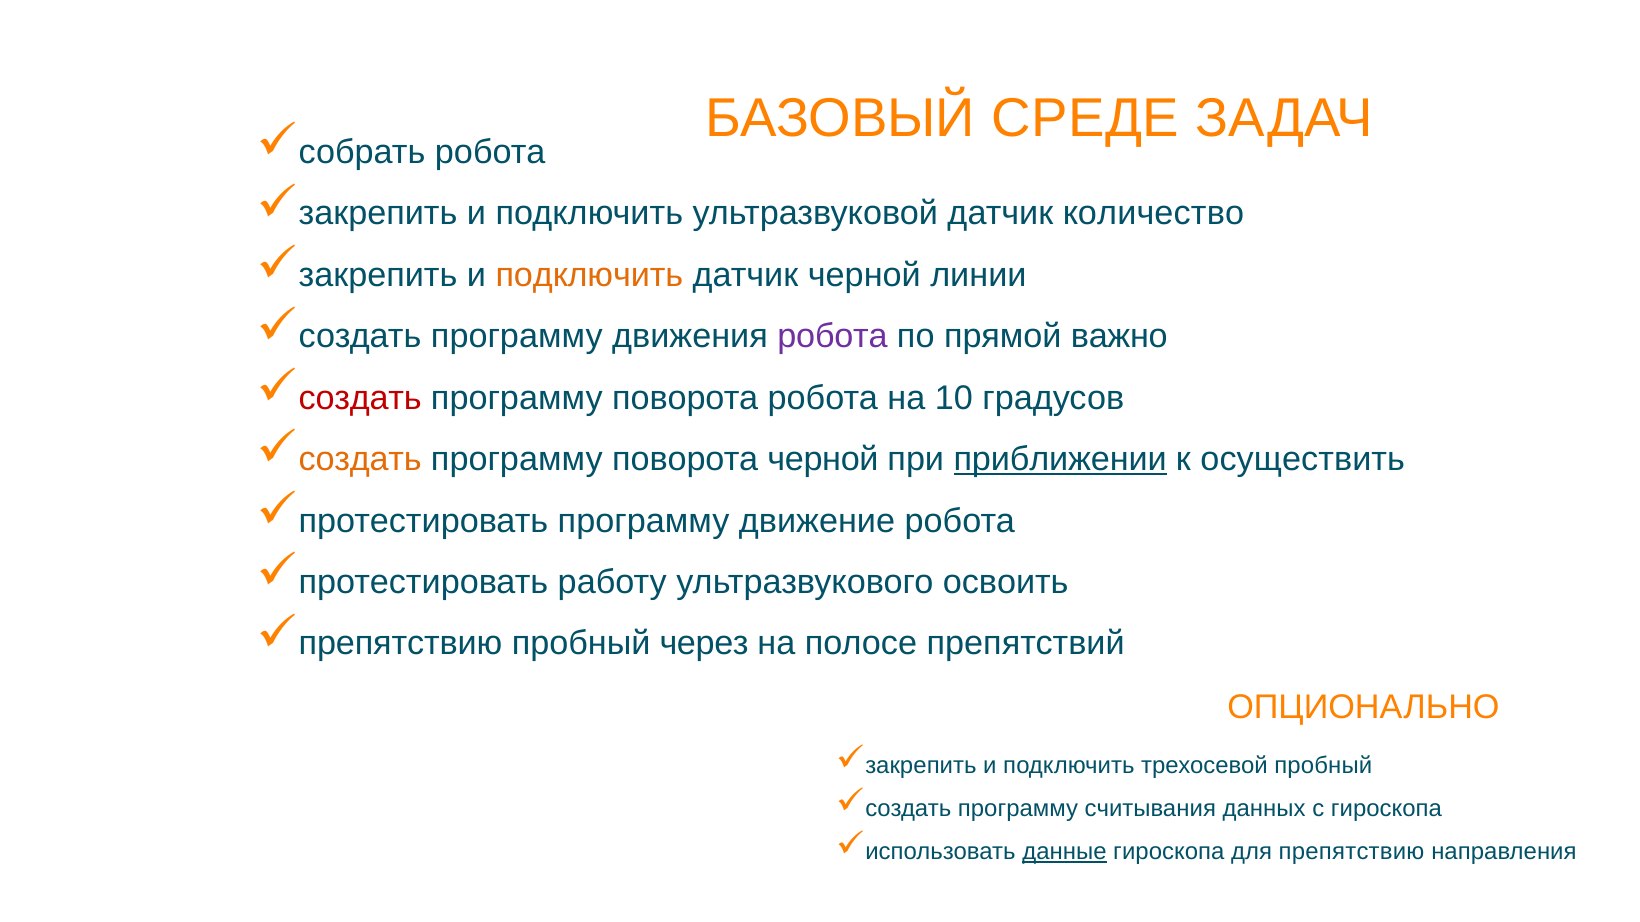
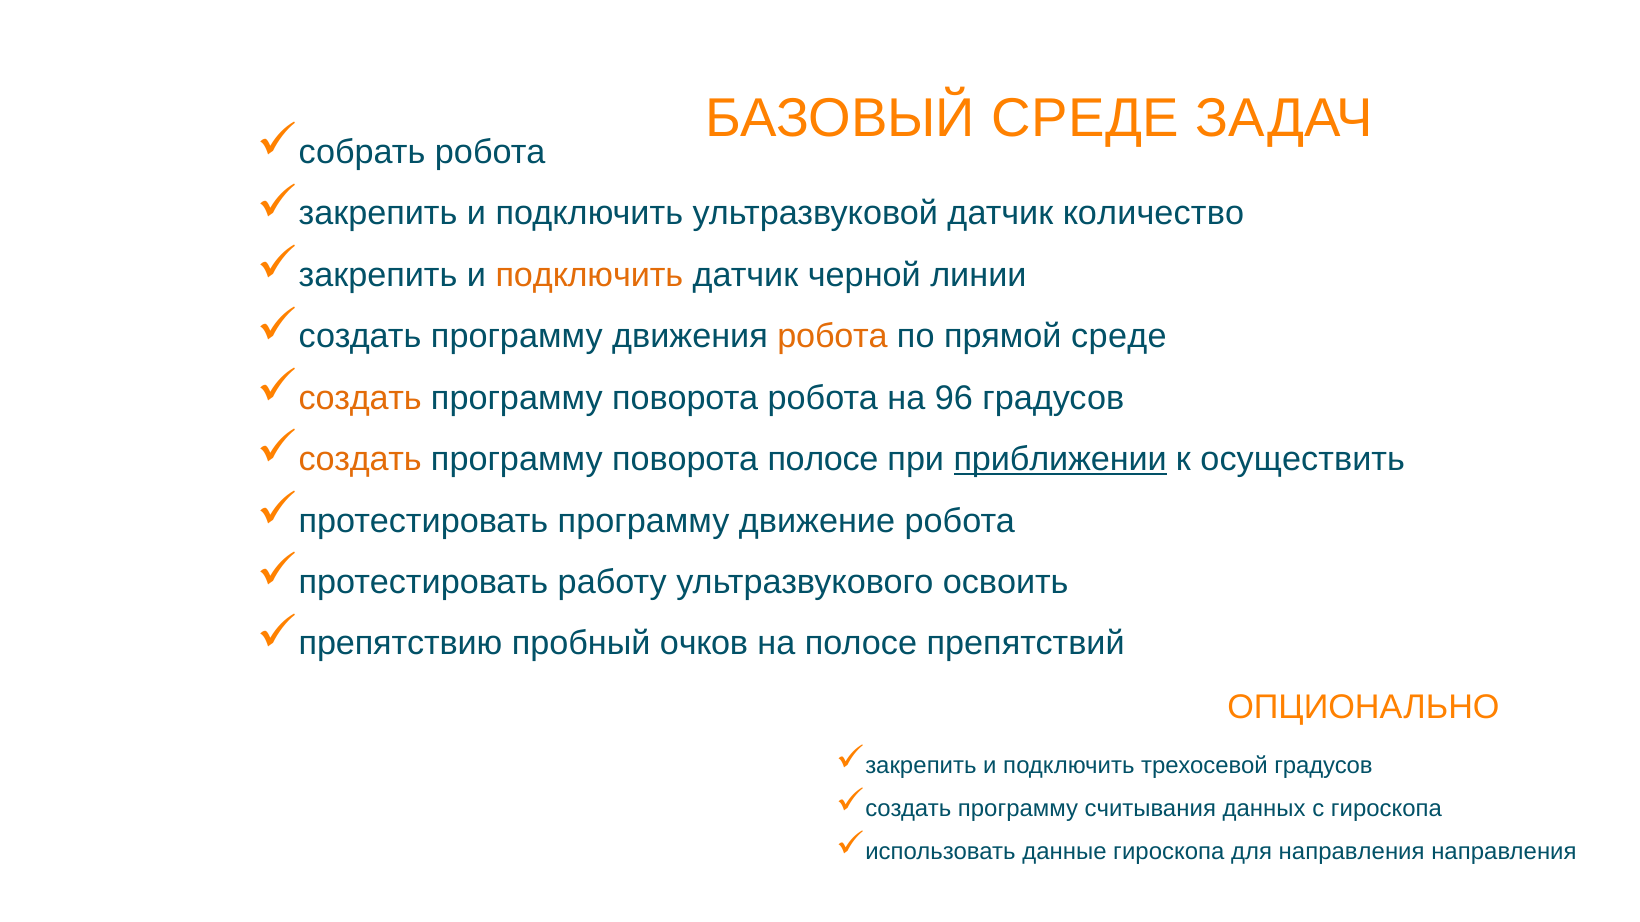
робота colour: purple -> orange (833, 337)
прямой важно: важно -> среде (1119, 337)
создать colour: red -> orange (360, 398)
10: 10 -> 96 (954, 398)
поворота черной: черной -> полосе (823, 460)
через: через -> очков (704, 644)
трехосевой пробный: пробный -> градусов (1323, 766)
данные underline: present -> none (1064, 852)
для препятствию: препятствию -> направления (1352, 852)
